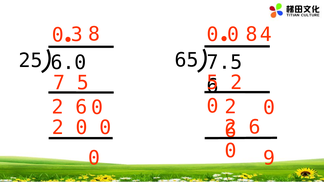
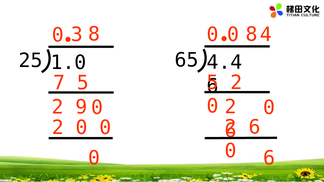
7.5: 7.5 -> 4.4 (225, 62)
6.0: 6.0 -> 1.0 (68, 63)
6: 6 -> 9 (81, 107)
0 9: 9 -> 6 (269, 158)
